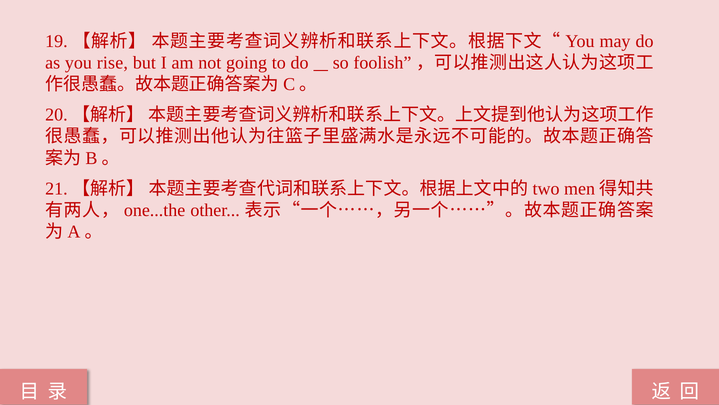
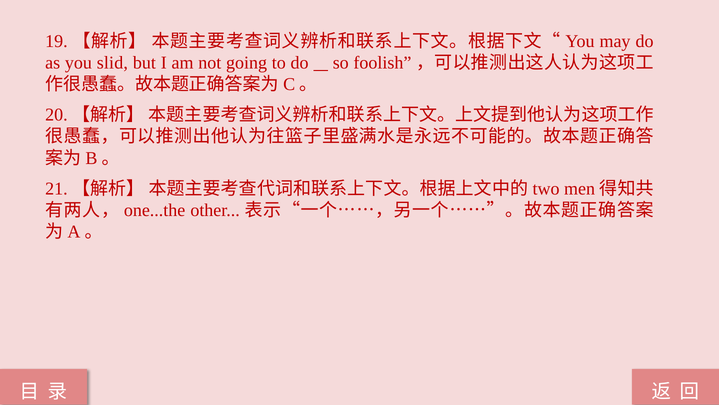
rise: rise -> slid (112, 63)
